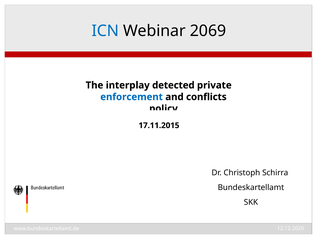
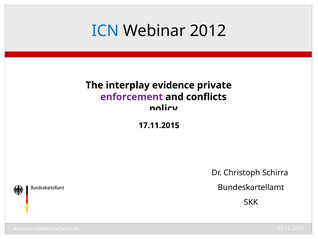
2069: 2069 -> 2012 (208, 31)
detected: detected -> evidence (173, 85)
enforcement colour: blue -> purple (132, 97)
